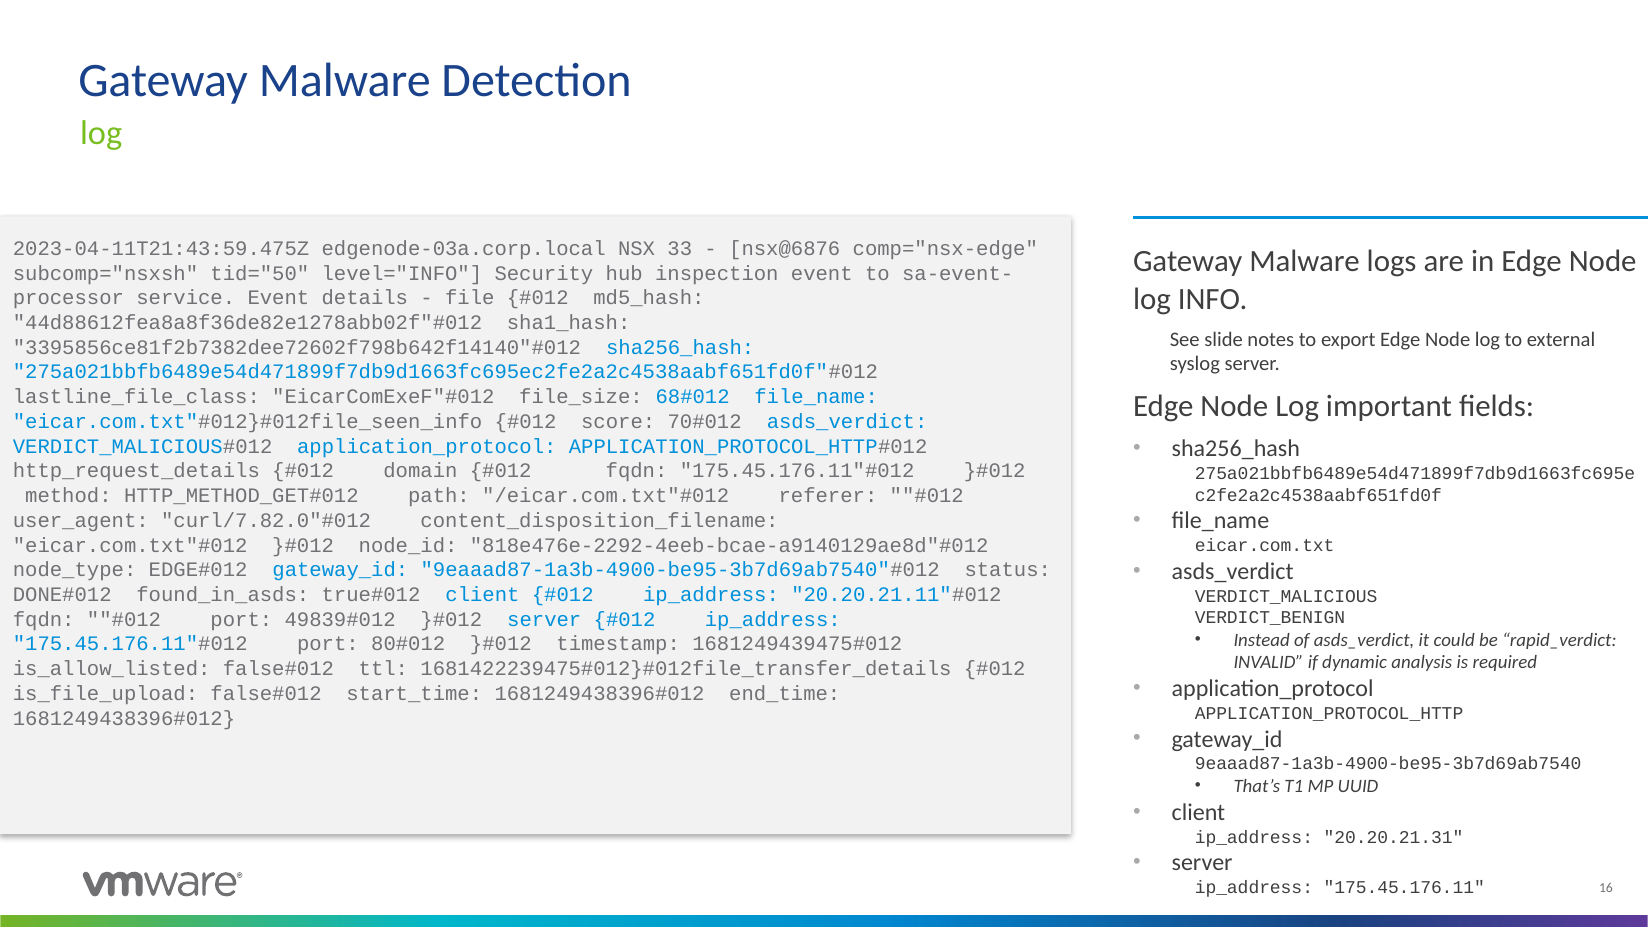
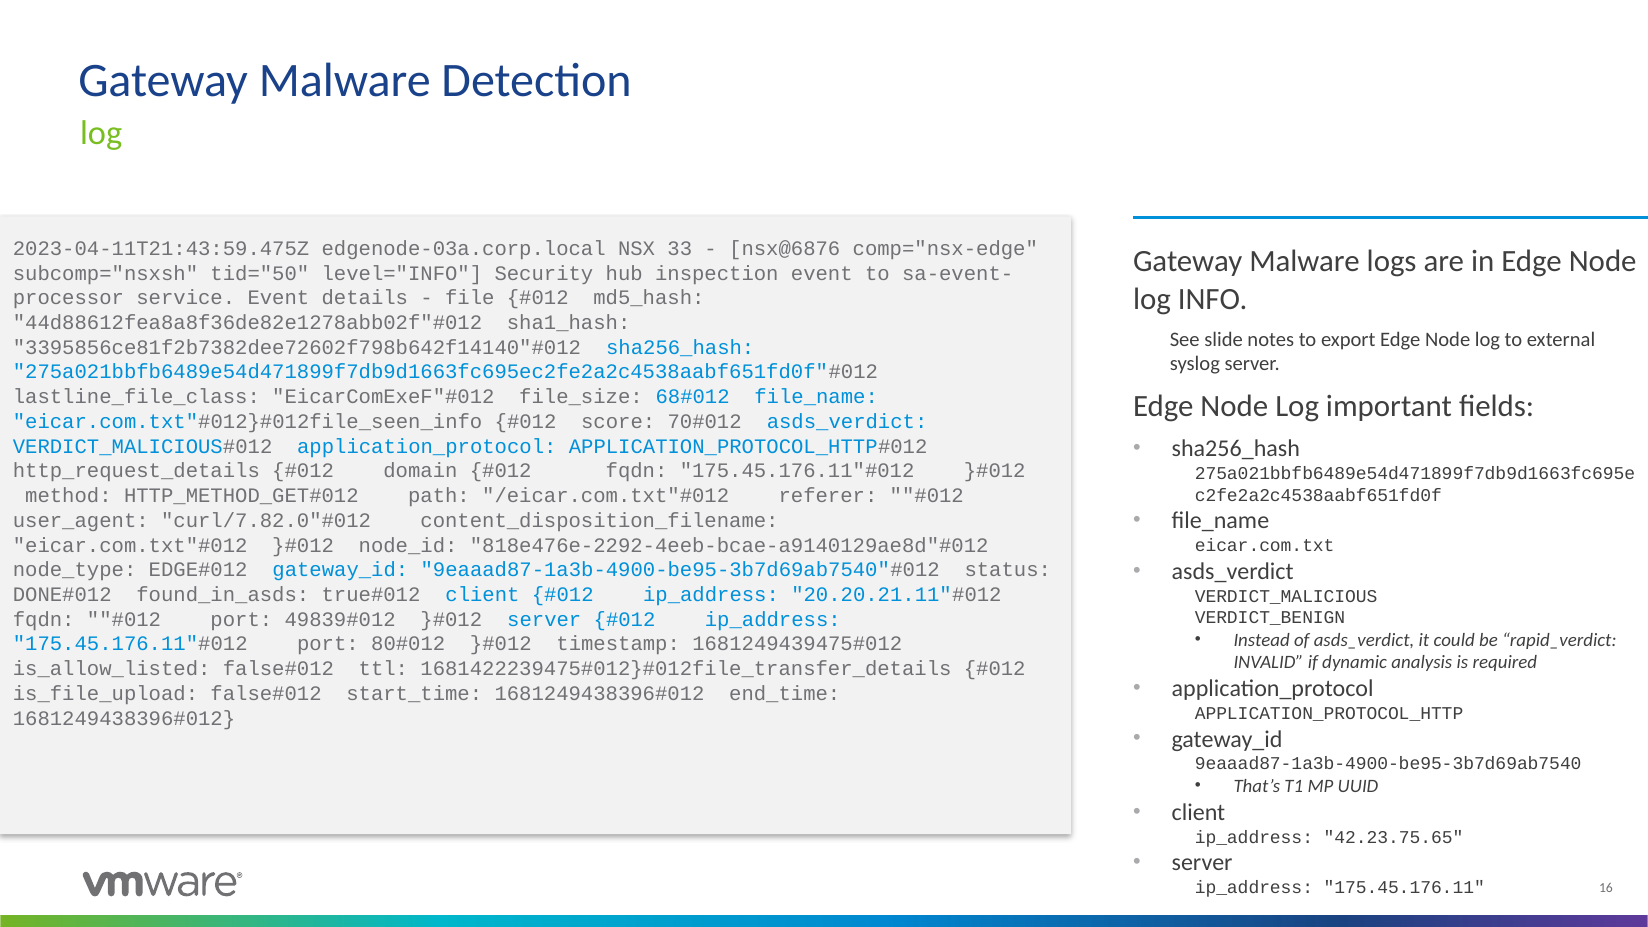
20.20.21.31: 20.20.21.31 -> 42.23.75.65 (1394, 837)
